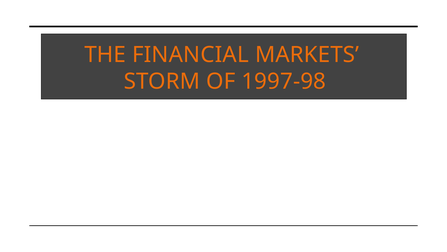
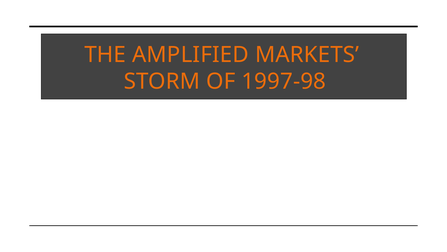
FINANCIAL: FINANCIAL -> AMPLIFIED (190, 54)
